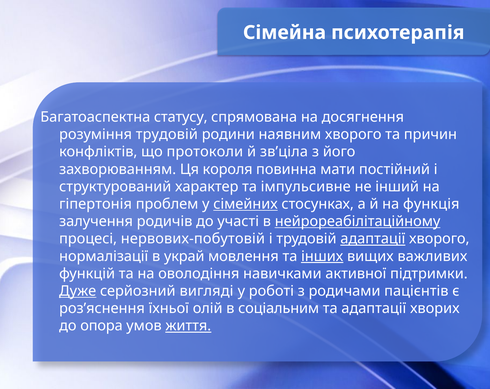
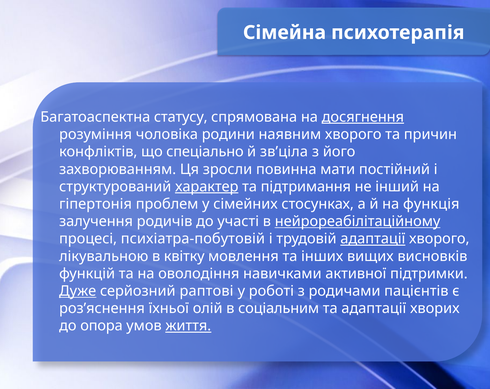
досягнення underline: none -> present (363, 117)
розумiння трудовiй: трудовiй -> чоловіка (167, 135)
протоколи: протоколи -> спецiально (205, 152)
короля: короля -> зросли (228, 170)
характер underline: none -> present (207, 187)
імпульсивне: імпульсивне -> підтримання (306, 187)
сiмейних underline: present -> none (246, 204)
нервових-побутовiй: нервових-побутовiй -> психiатра-побутовiй (193, 239)
нормалізації: нормалізації -> лікувальною (104, 257)
украй: украй -> квітку (184, 257)
iнших underline: present -> none (322, 257)
важливих: важливих -> висновків (432, 257)
вигляді: вигляді -> раптові (207, 292)
